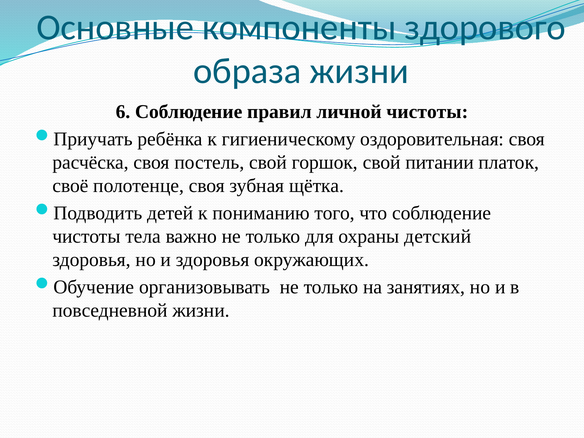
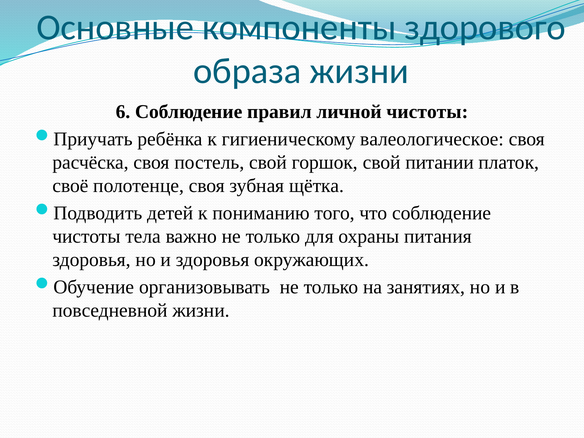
оздоровительная: оздоровительная -> валеологическое (432, 139)
детский: детский -> питания (438, 236)
